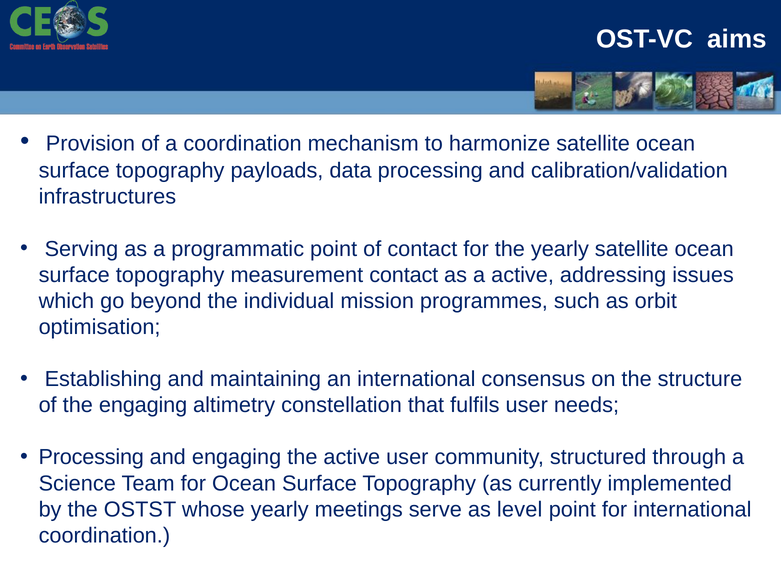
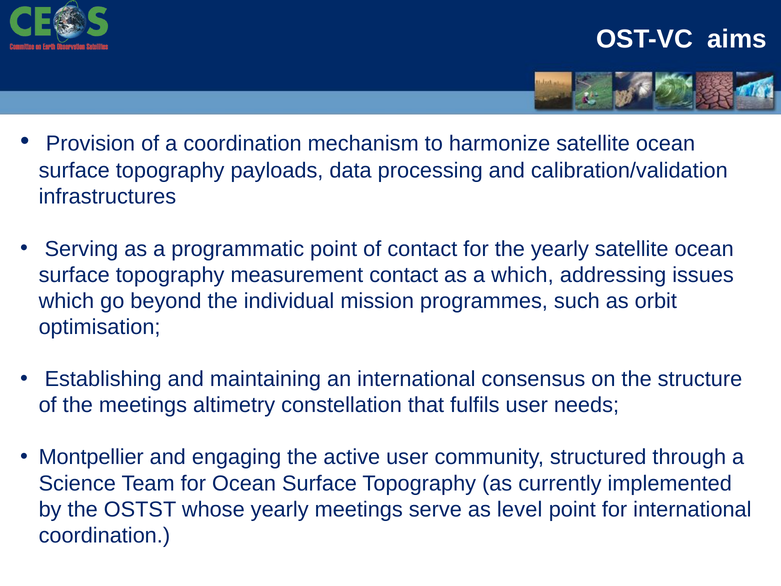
a active: active -> which (522, 275)
the engaging: engaging -> meetings (143, 405)
Processing: Processing -> Montpellier (91, 457)
